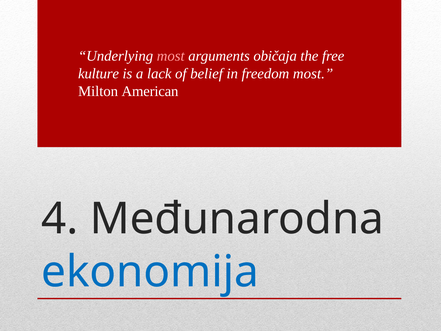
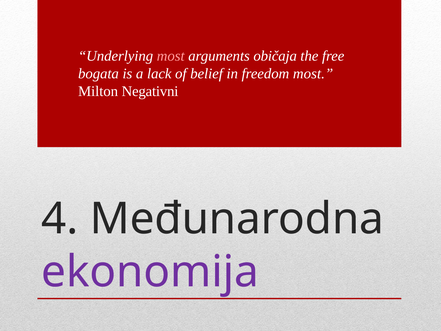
kulture: kulture -> bogata (98, 73)
American: American -> Negativni (150, 91)
ekonomija colour: blue -> purple (150, 272)
